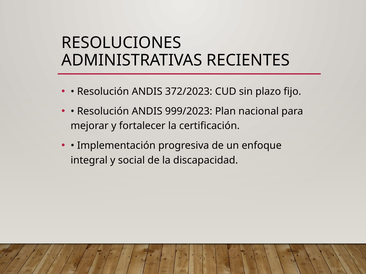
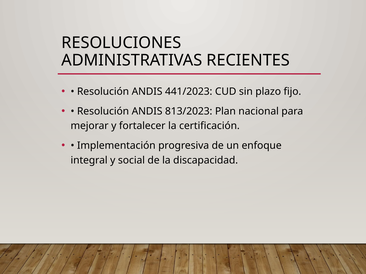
372/2023: 372/2023 -> 441/2023 (189, 92)
999/2023: 999/2023 -> 813/2023 (189, 111)
